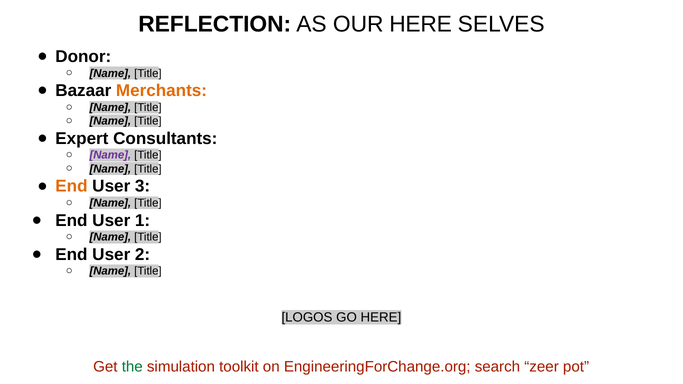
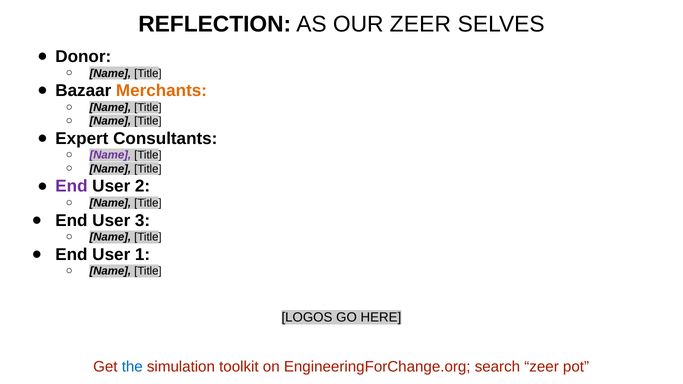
OUR HERE: HERE -> ZEER (420, 24)
End colour: orange -> purple (71, 186)
3: 3 -> 2 (143, 186)
1: 1 -> 3 (143, 221)
2: 2 -> 1 (143, 255)
the colour: green -> blue (132, 367)
